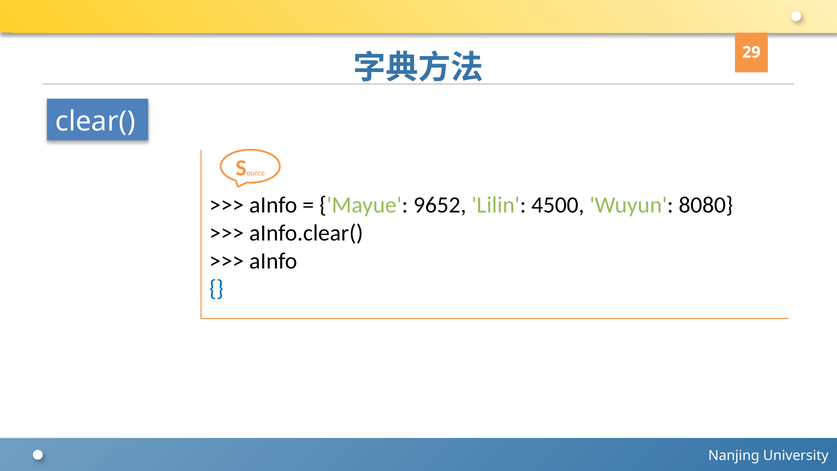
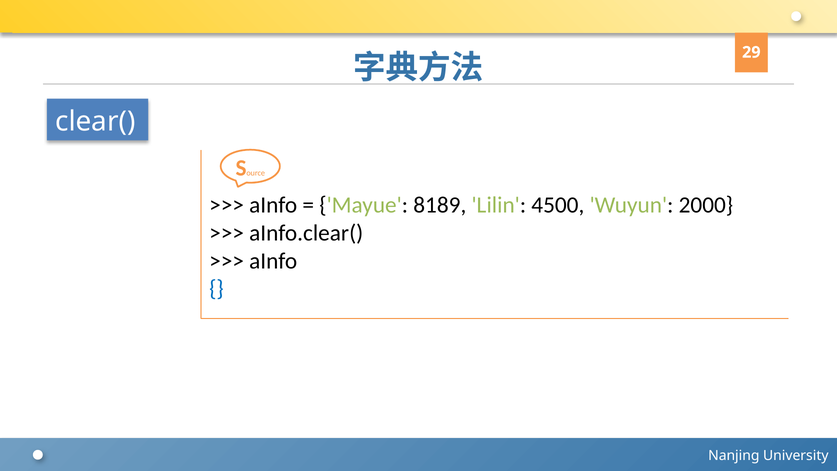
9652: 9652 -> 8189 (440, 205)
8080: 8080 -> 2000 (706, 205)
